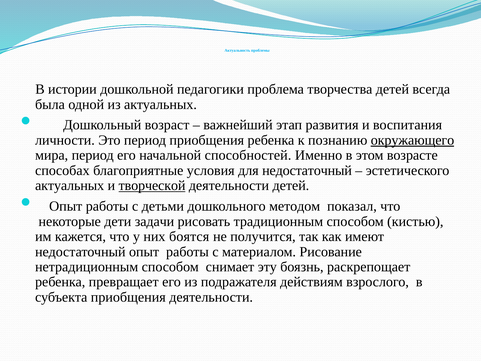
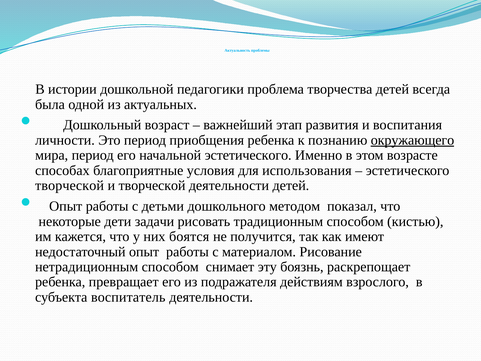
начальной способностей: способностей -> эстетического (248, 155)
для недостаточный: недостаточный -> использования (307, 170)
актуальных: актуальных -> творческой (70, 186)
творческой underline: present -> none (152, 186)
субъекта приобщения: приобщения -> воспитатель (128, 297)
